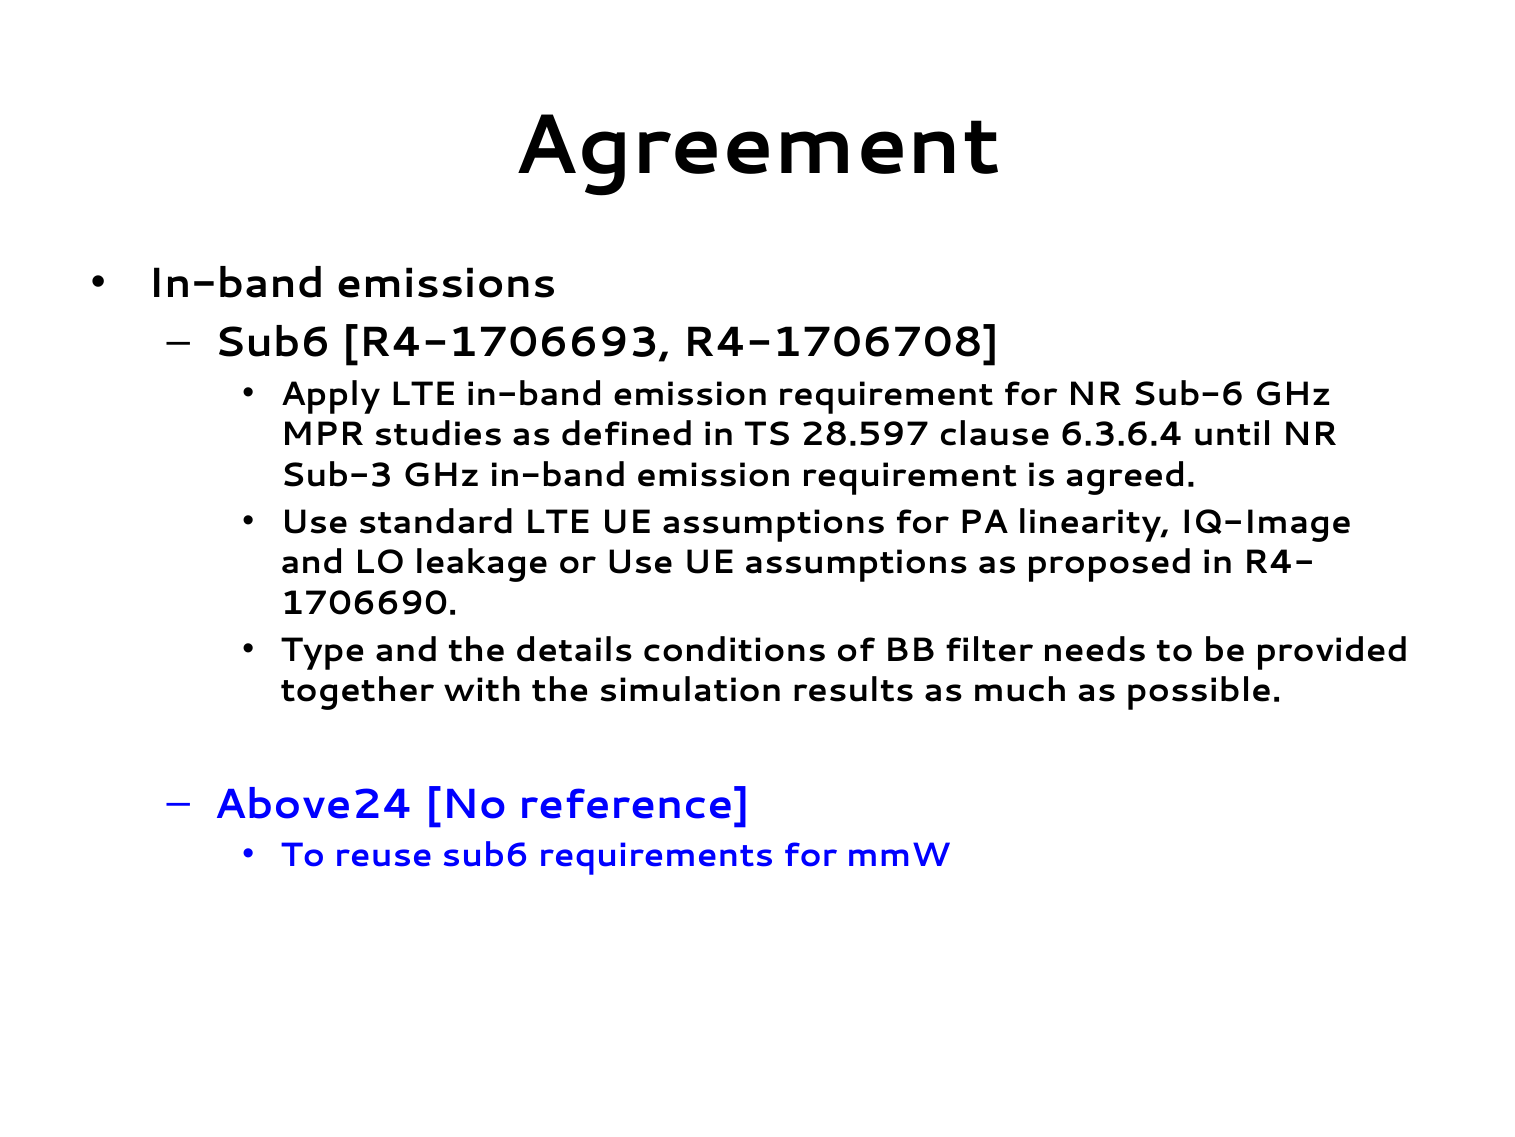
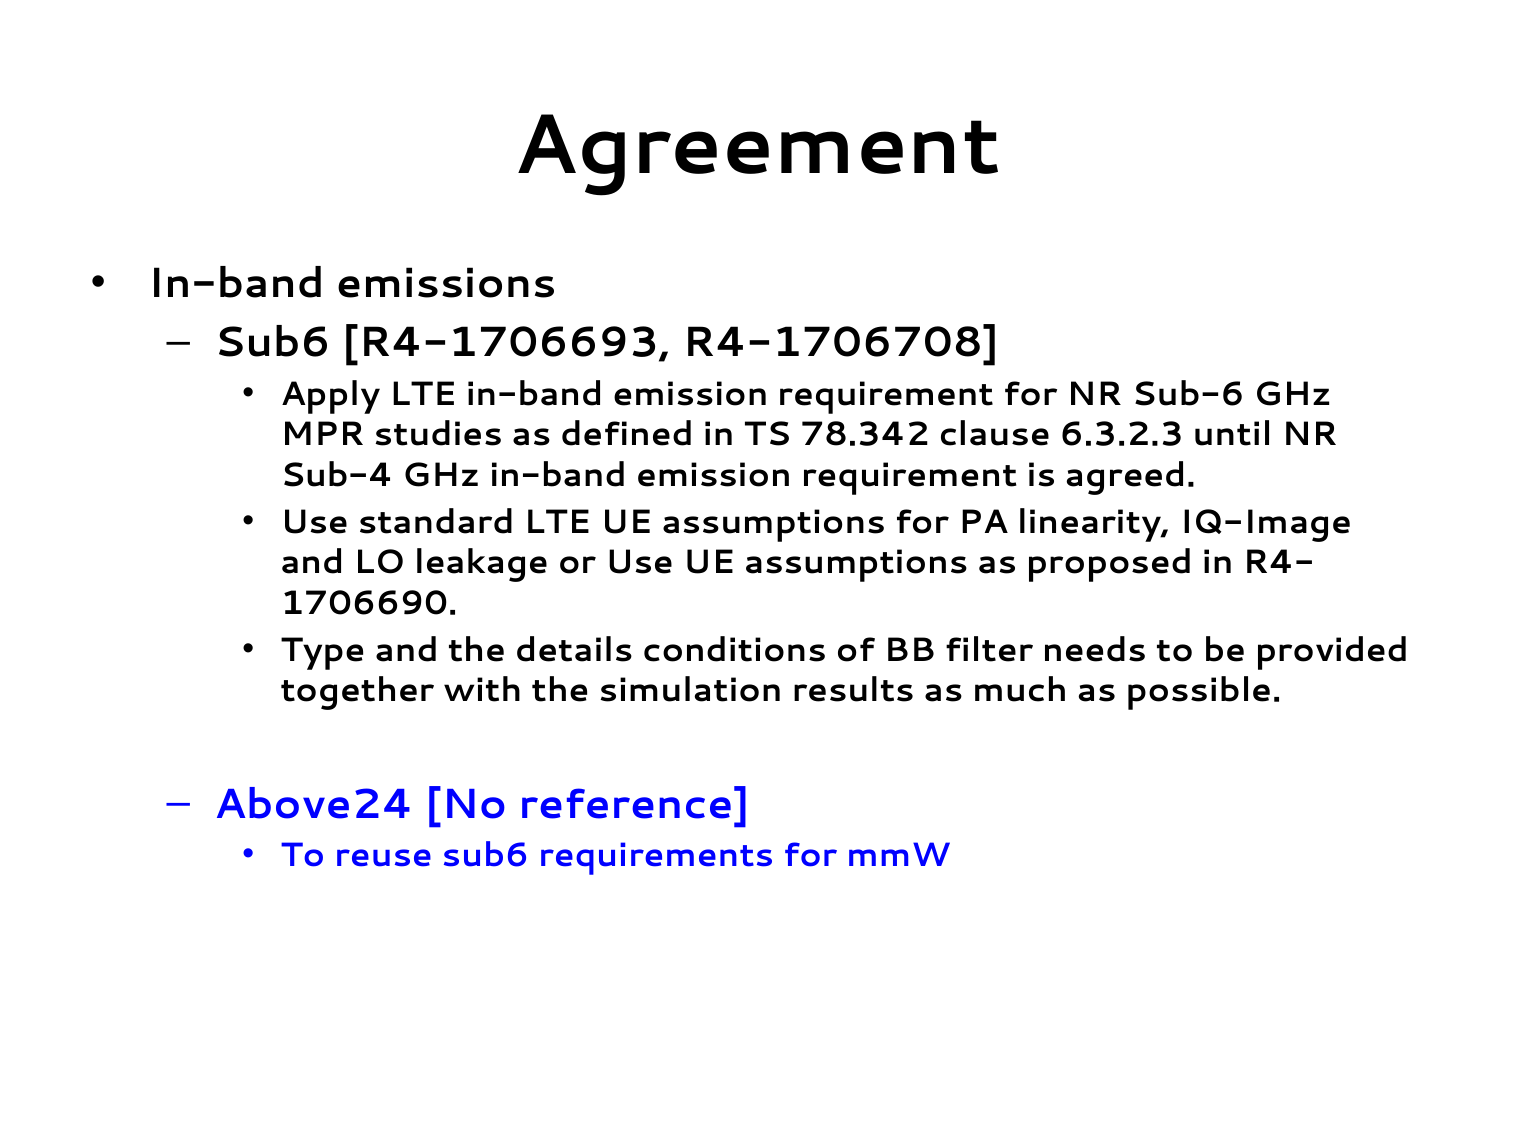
28.597: 28.597 -> 78.342 (865, 434)
6.3.6.4: 6.3.6.4 -> 6.3.2.3 (1122, 434)
Sub-3: Sub-3 -> Sub-4 (337, 475)
